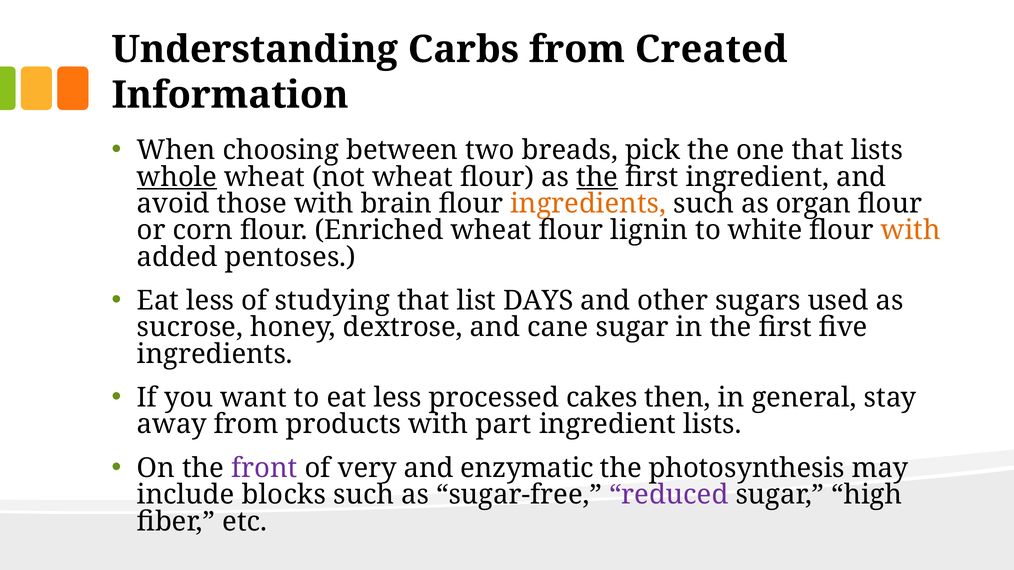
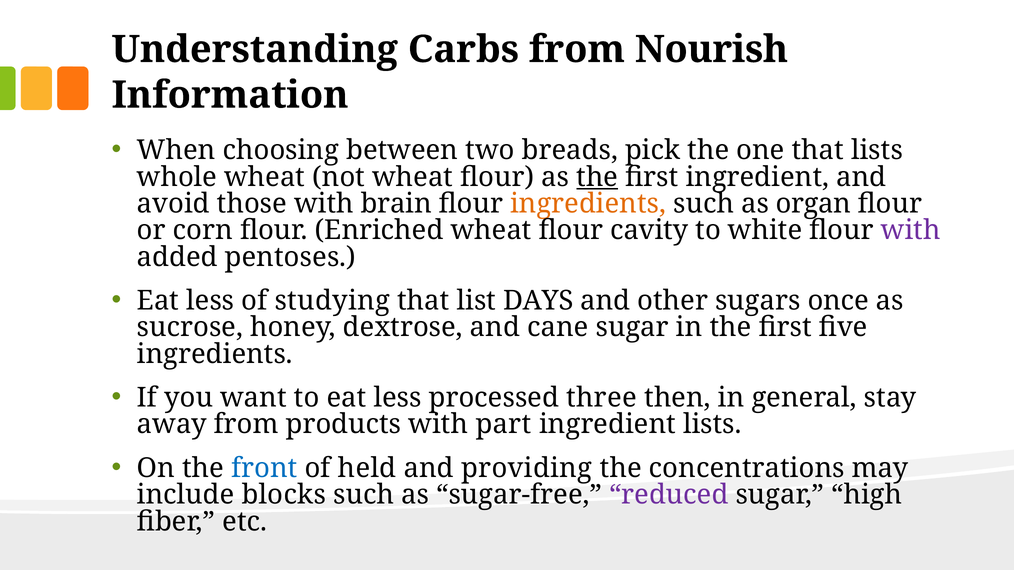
Created: Created -> Nourish (712, 50)
whole underline: present -> none (177, 177)
lignin: lignin -> cavity (649, 231)
with colour: orange -> purple (911, 231)
used: used -> once (838, 301)
cakes: cakes -> three (602, 398)
front colour: purple -> blue (264, 469)
very: very -> held (367, 469)
enzymatic: enzymatic -> providing (527, 469)
photosynthesis: photosynthesis -> concentrations (747, 469)
